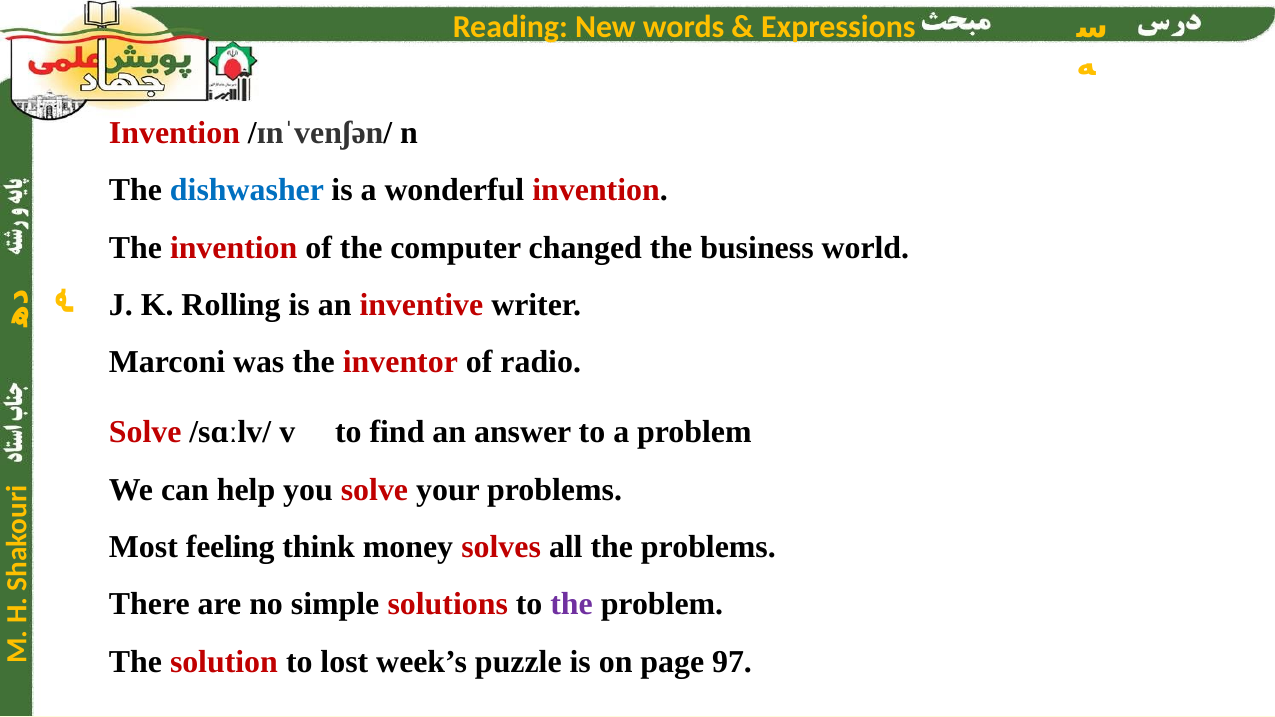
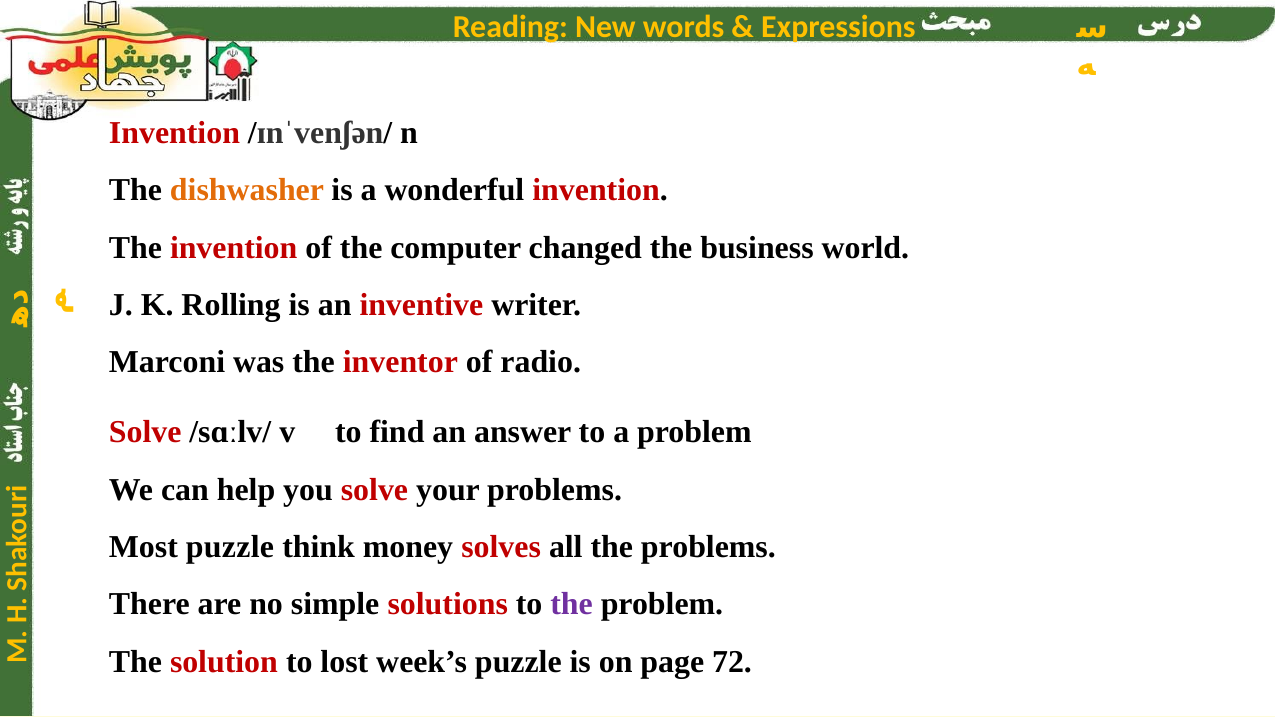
dishwasher colour: blue -> orange (247, 190)
Most feeling: feeling -> puzzle (230, 547)
97: 97 -> 72 (732, 662)
